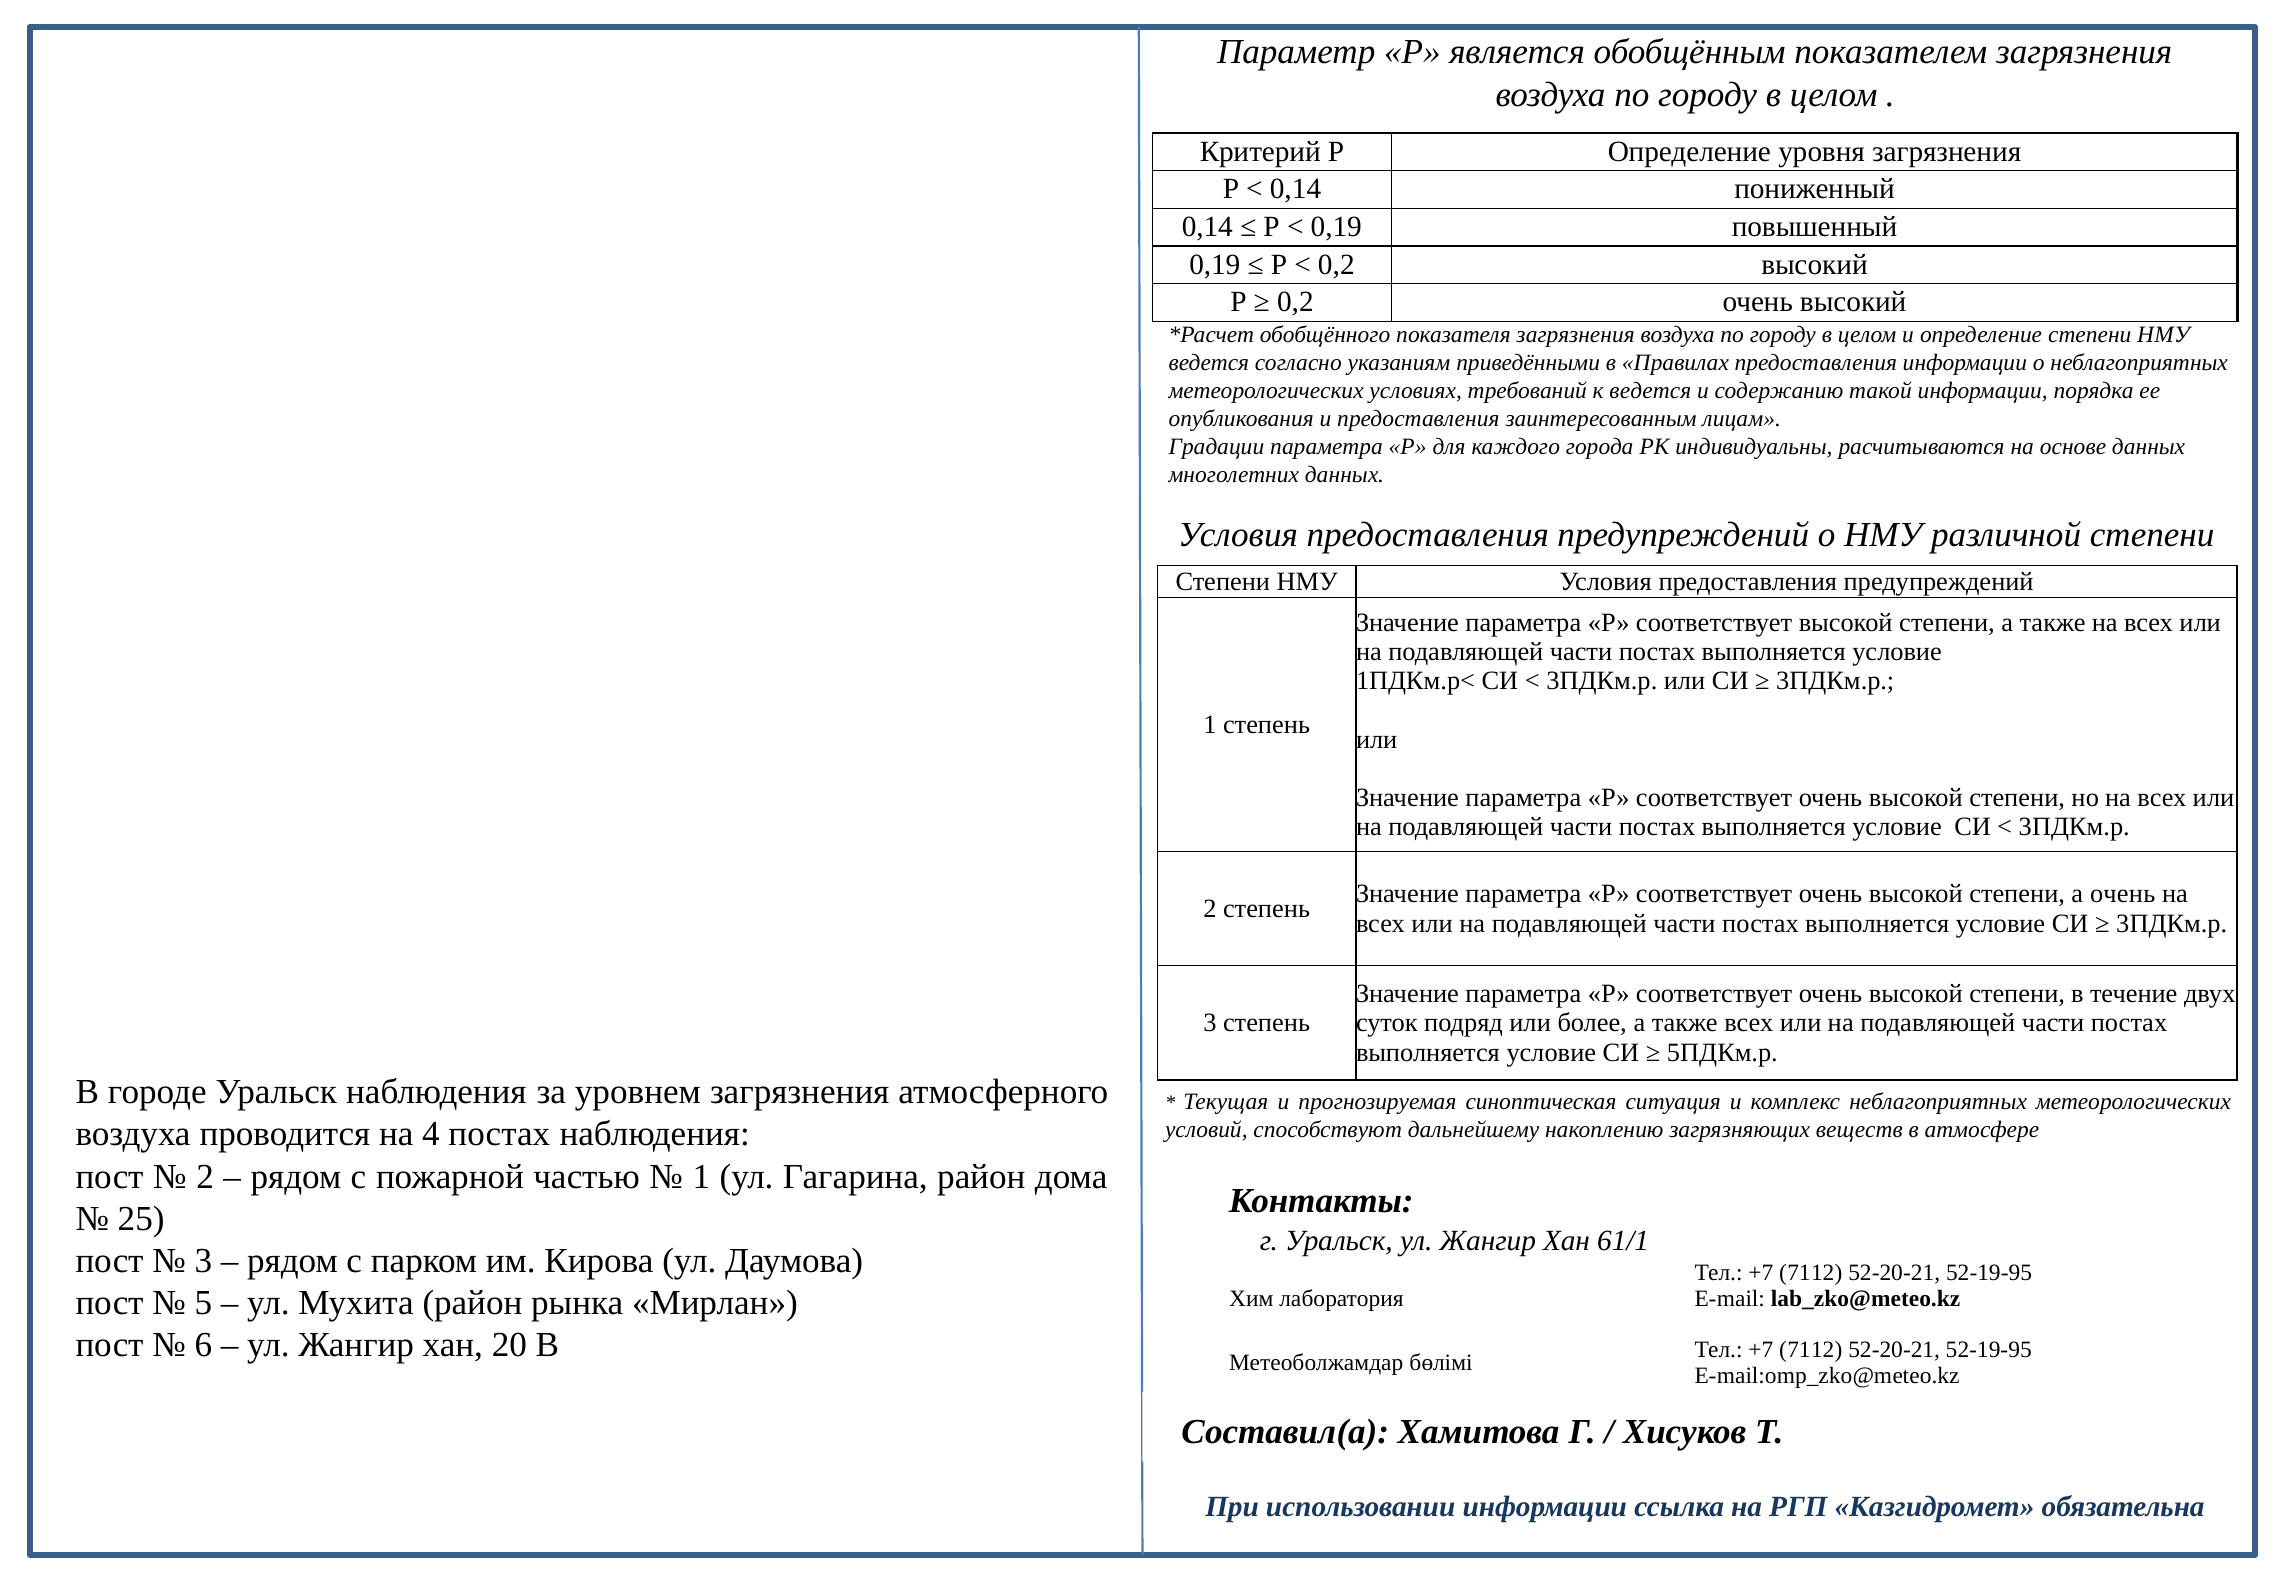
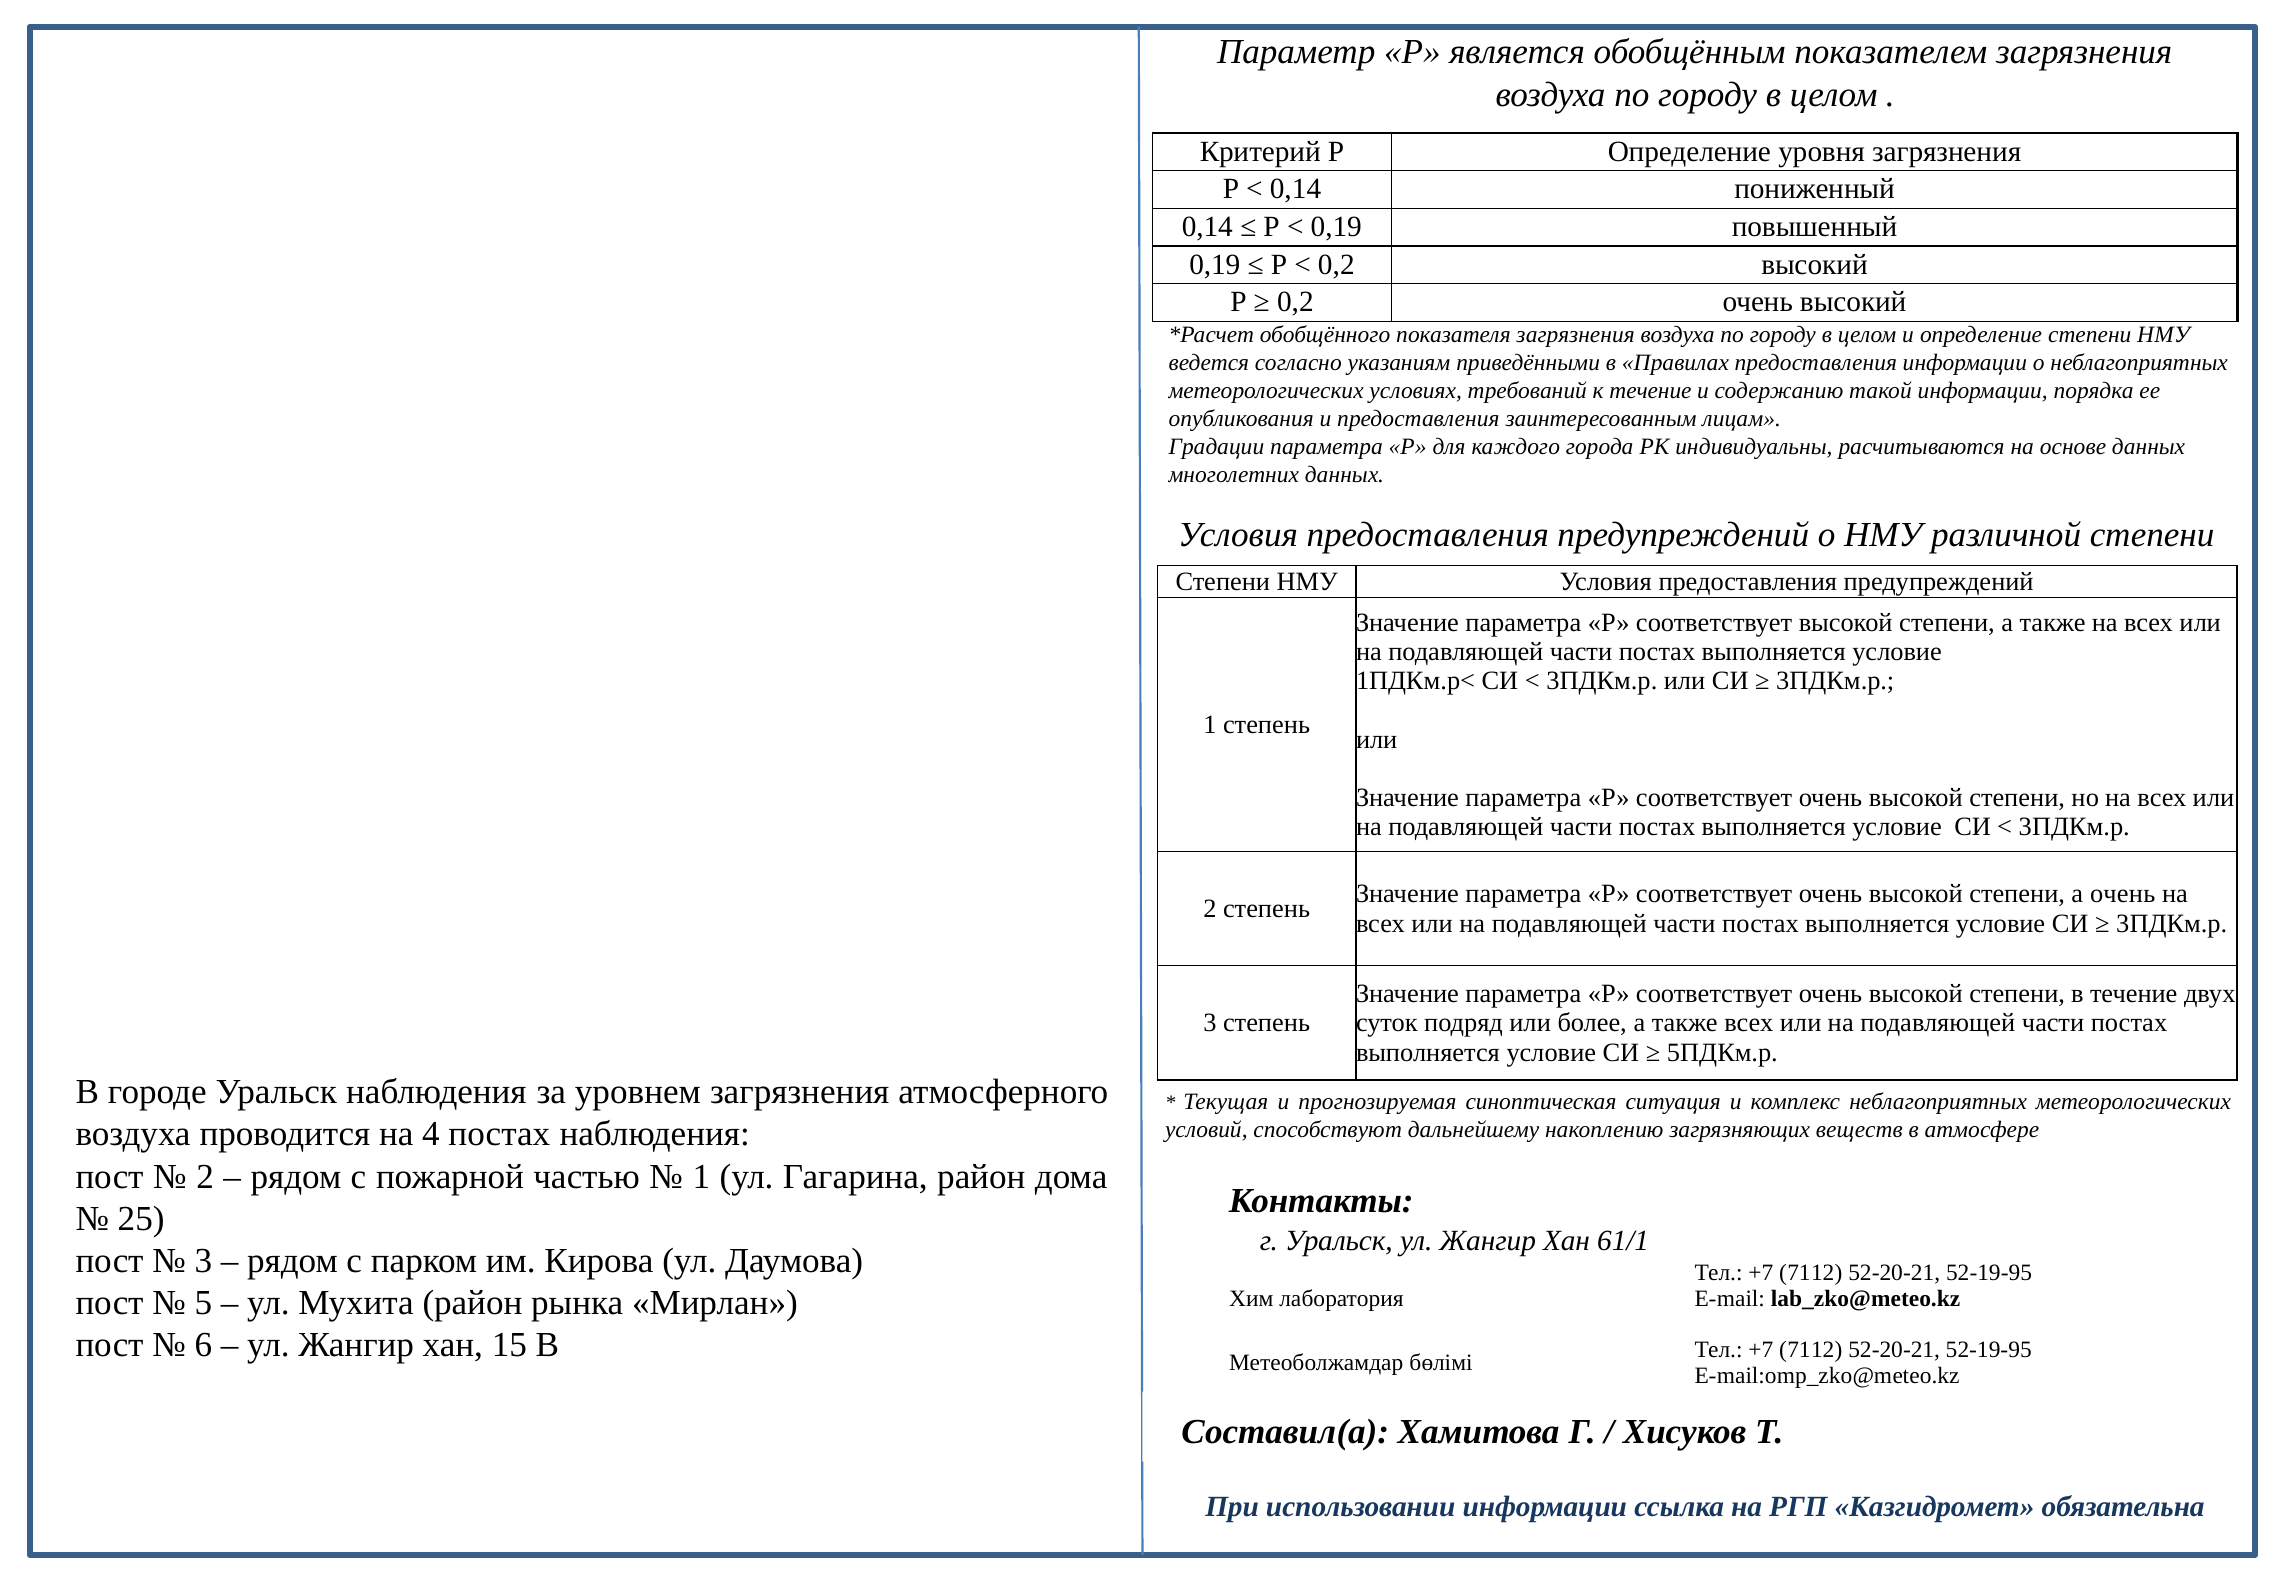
к ведется: ведется -> течение (1651, 391)
20: 20 -> 15 (509, 1345)
